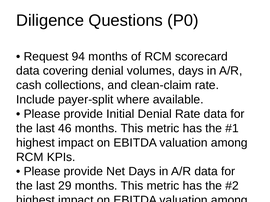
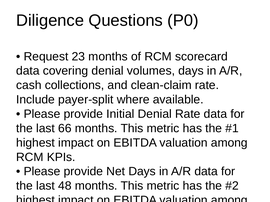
94: 94 -> 23 (78, 57)
46: 46 -> 66 (65, 129)
29: 29 -> 48 (65, 186)
